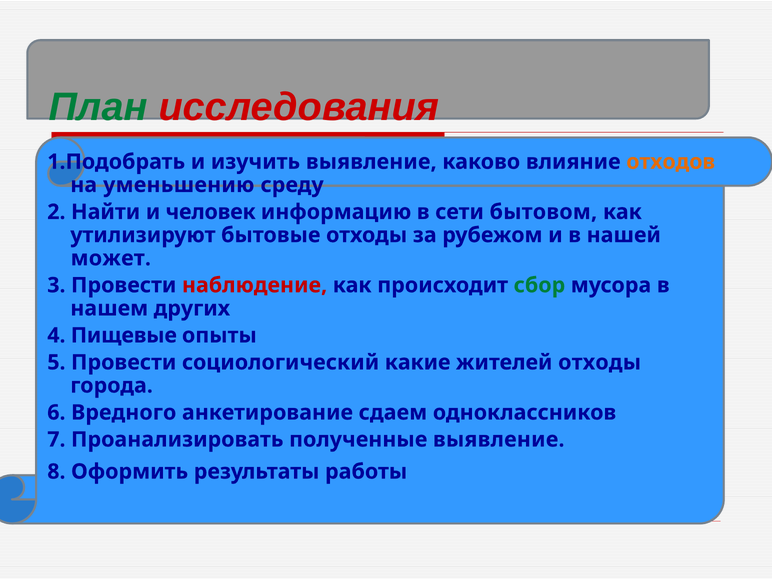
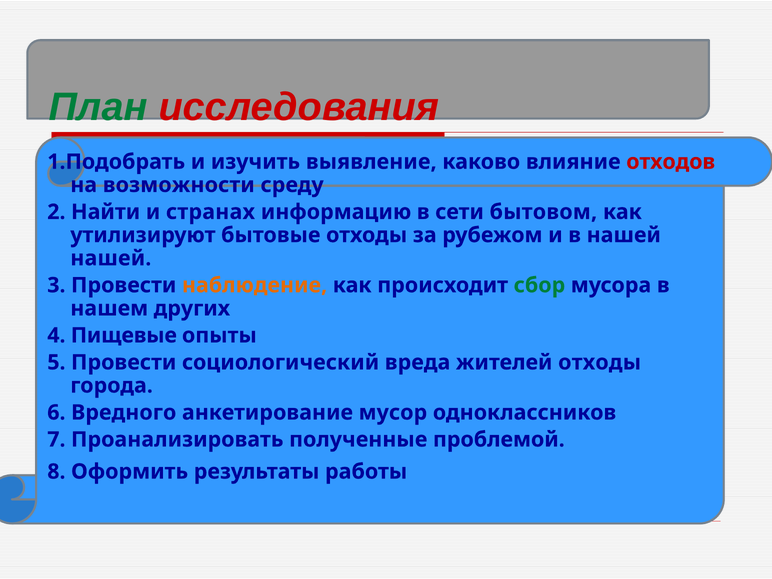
отходов colour: orange -> red (671, 162)
уменьшению: уменьшению -> возможности (179, 185)
человек: человек -> странах (210, 212)
может: может -> нашей (111, 258)
наблюдение colour: red -> orange (255, 285)
какие: какие -> вреда (418, 362)
сдаем: сдаем -> мусор (393, 413)
полученные выявление: выявление -> проблемой (499, 440)
